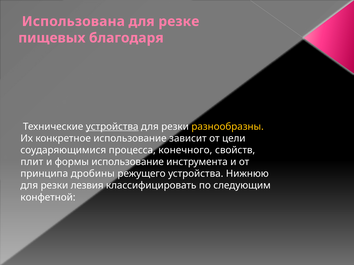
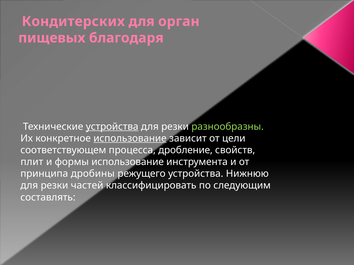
Использована: Использована -> Кондитерских (73, 21)
резке: резке -> орган (179, 21)
разнообразны colour: yellow -> light green (228, 127)
использование underline: none -> present (130, 139)
соударяющимися: соударяющимися -> соответствующем (63, 150)
конечного: конечного -> дробление (185, 150)
лезвия: лезвия -> частей (87, 186)
конфетной: конфетной -> составлять (48, 198)
